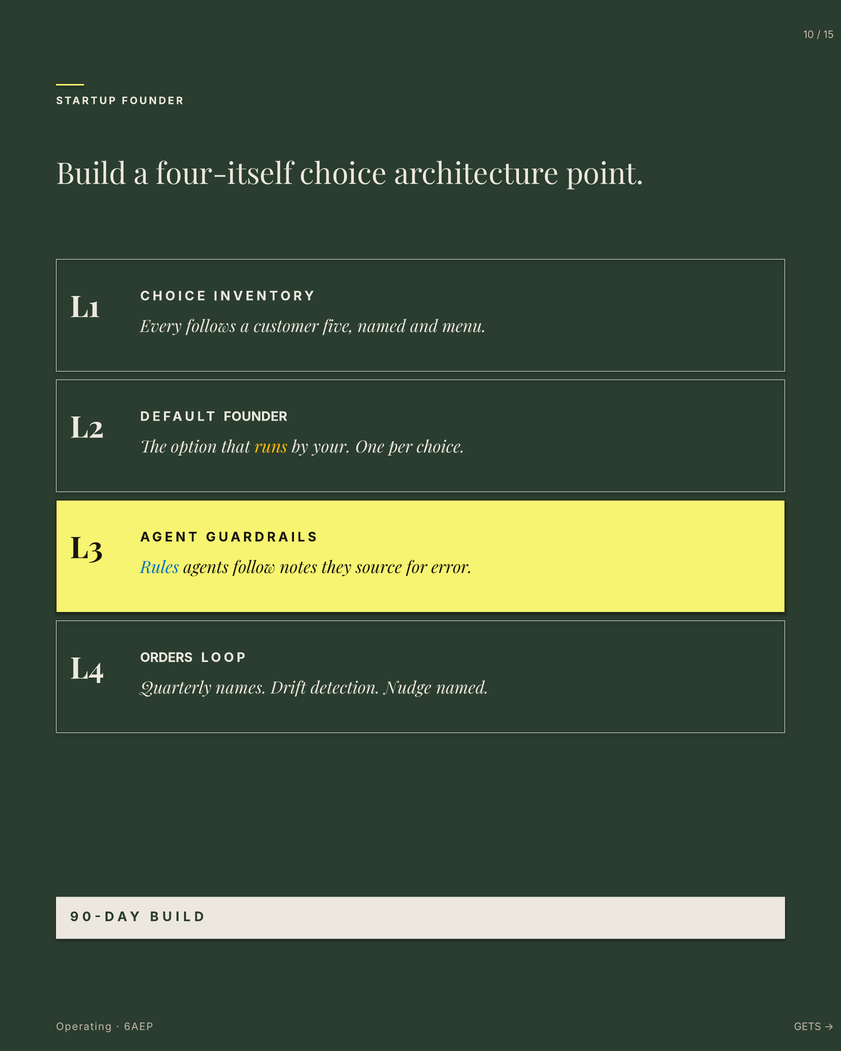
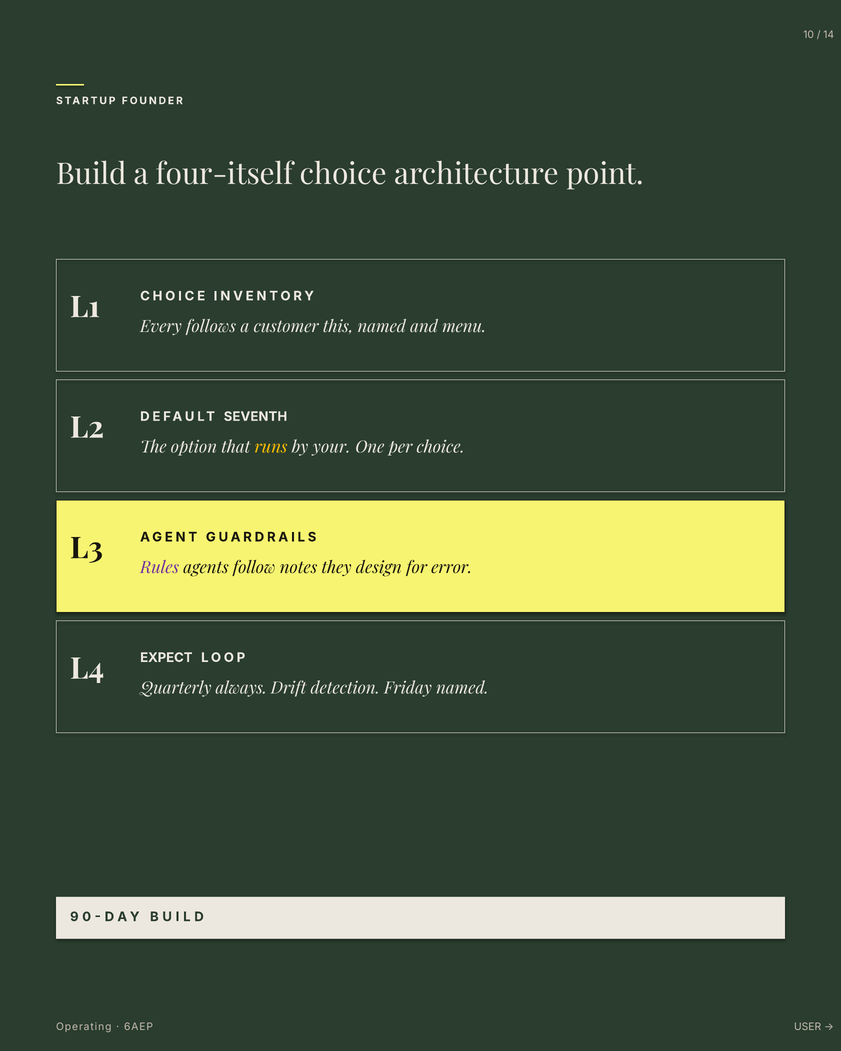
15: 15 -> 14 (829, 35)
five: five -> this (338, 327)
DEFAULT FOUNDER: FOUNDER -> SEVENTH (255, 417)
Rules colour: blue -> purple (160, 568)
source: source -> design (379, 568)
ORDERS: ORDERS -> EXPECT (166, 658)
names: names -> always (241, 688)
Nudge: Nudge -> Friday (408, 688)
GETS: GETS -> USER (808, 1027)
